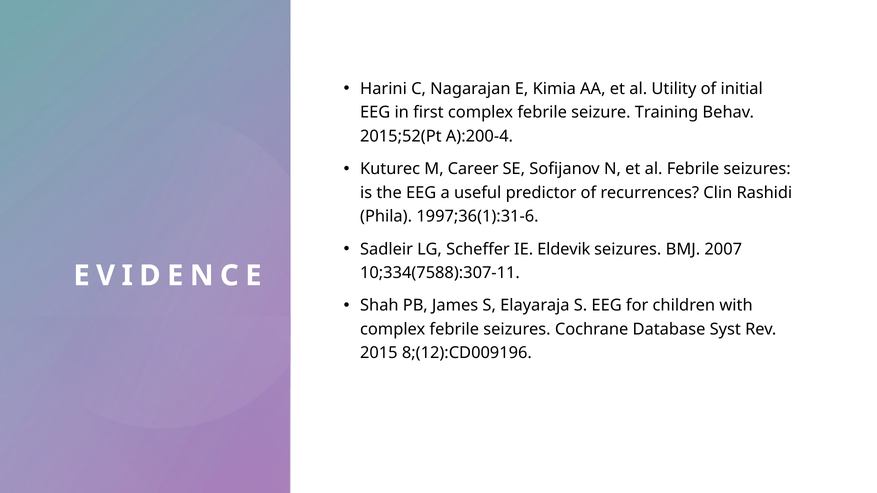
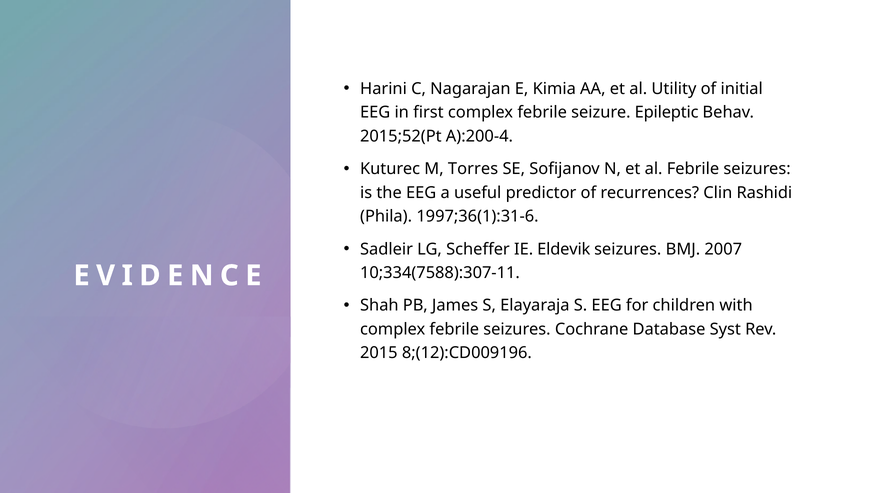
Training: Training -> Epileptic (667, 113)
Career: Career -> Torres (473, 169)
